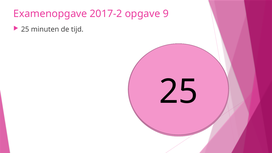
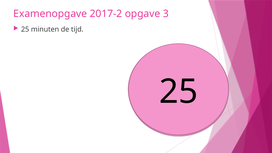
9: 9 -> 3 (166, 14)
